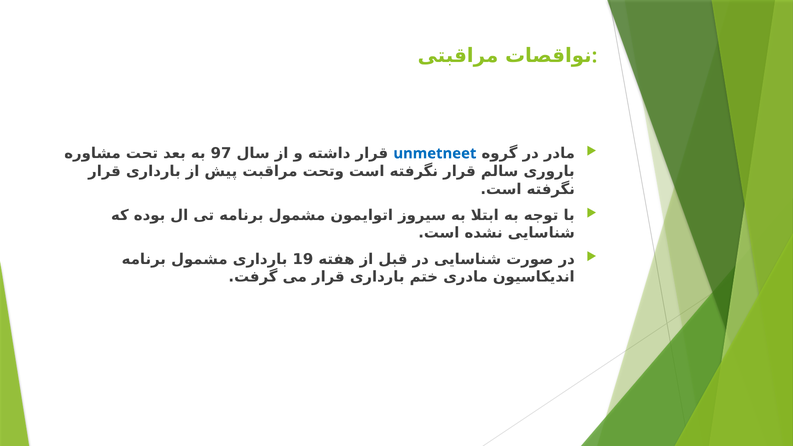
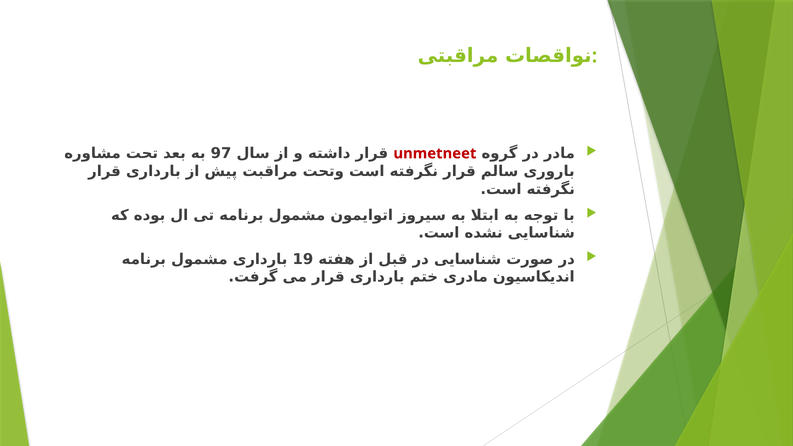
unmetneet colour: blue -> red (435, 153)
